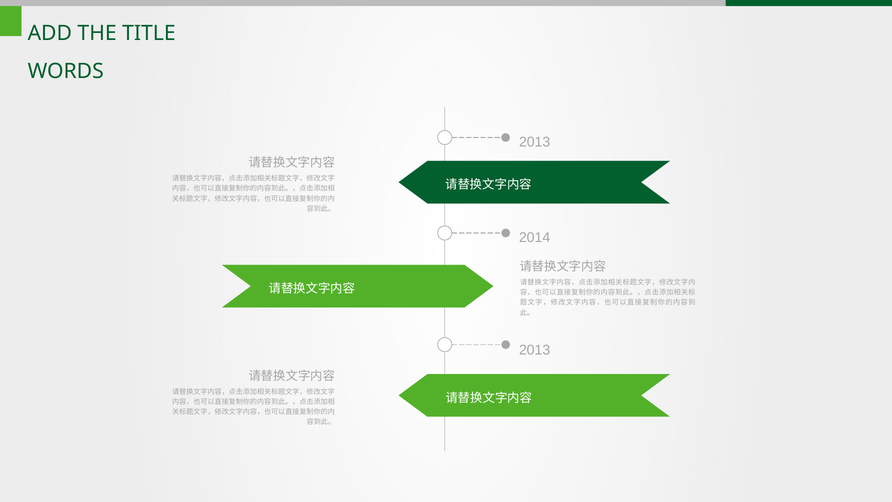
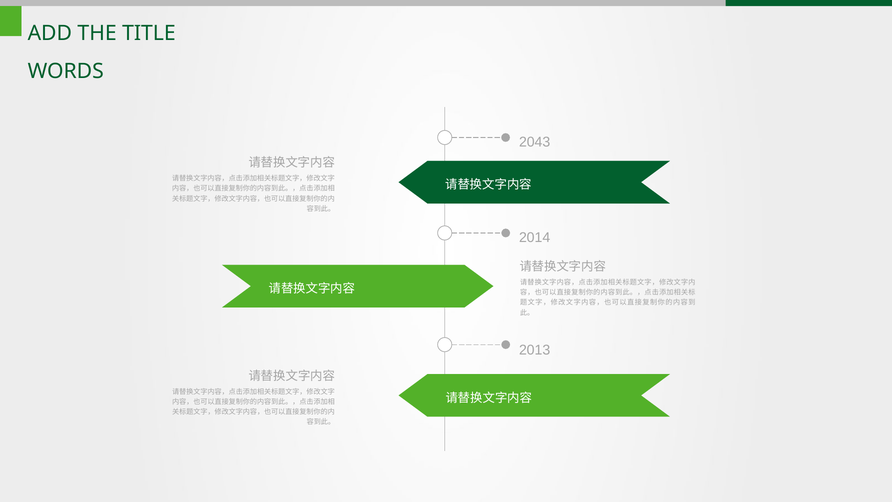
2013: 2013 -> 2043 (535, 142)
